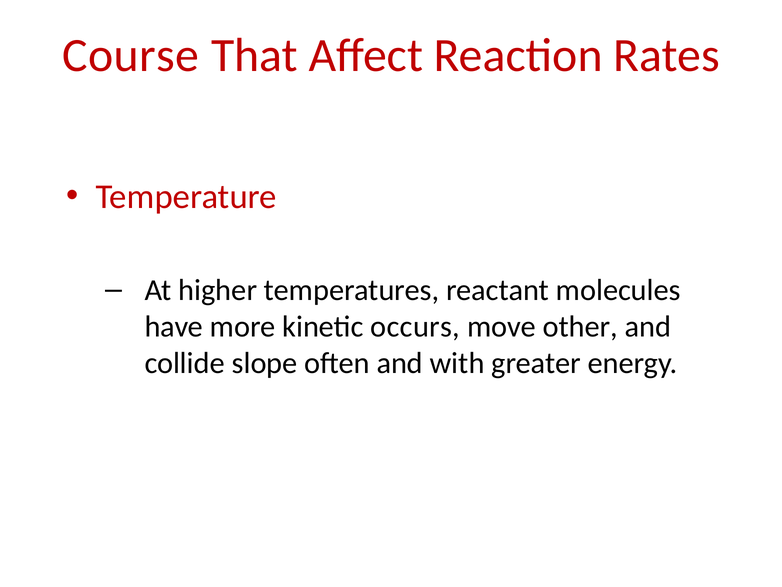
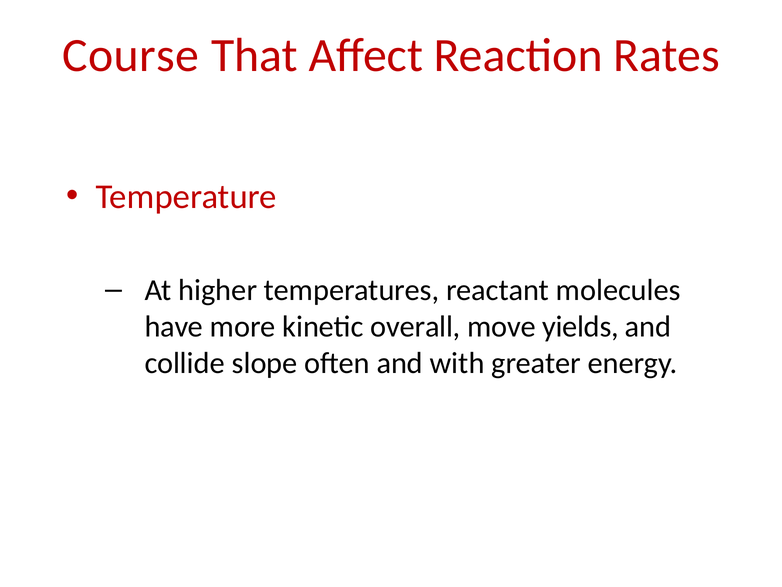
occurs: occurs -> overall (415, 327)
other: other -> yields (580, 327)
